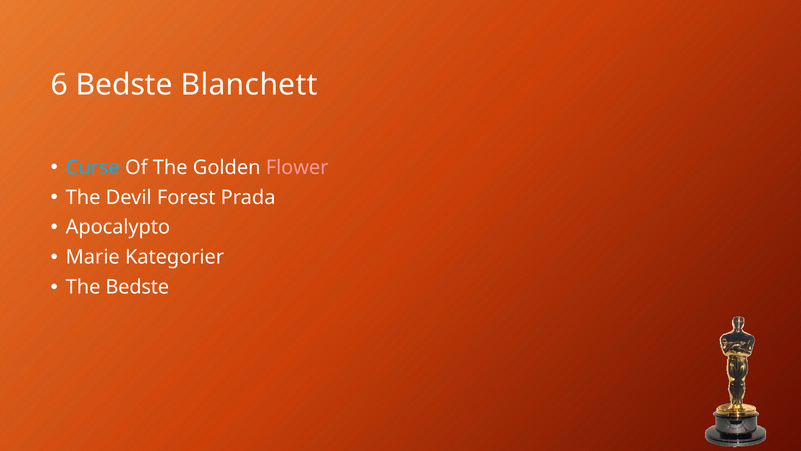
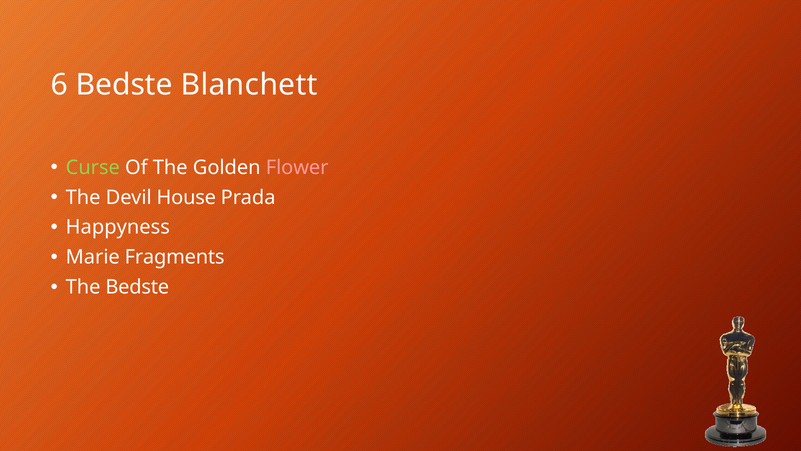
Curse colour: light blue -> light green (93, 167)
Forest: Forest -> House (186, 197)
Apocalypto: Apocalypto -> Happyness (118, 227)
Kategorier: Kategorier -> Fragments (175, 257)
